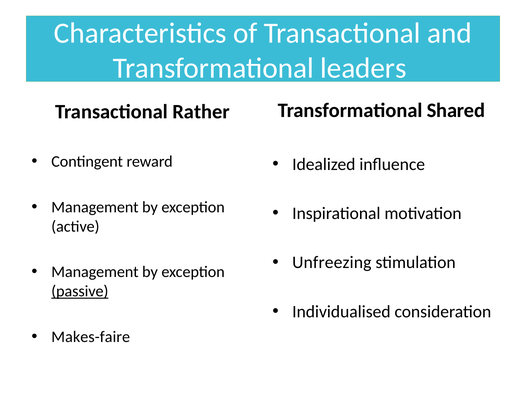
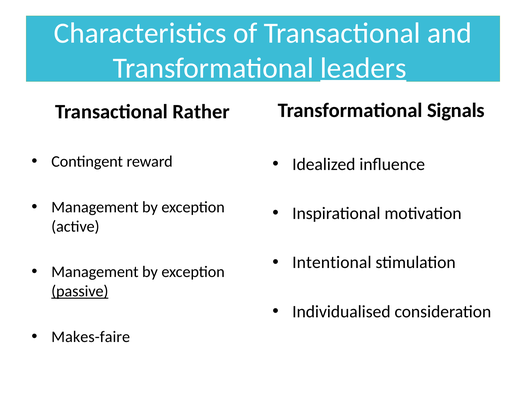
leaders underline: none -> present (363, 68)
Shared: Shared -> Signals (456, 110)
Unfreezing: Unfreezing -> Intentional (332, 262)
